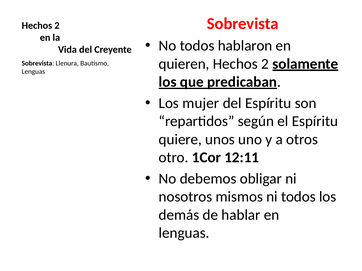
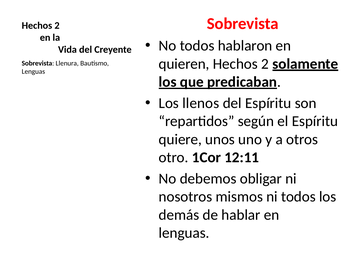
mujer: mujer -> llenos (201, 103)
